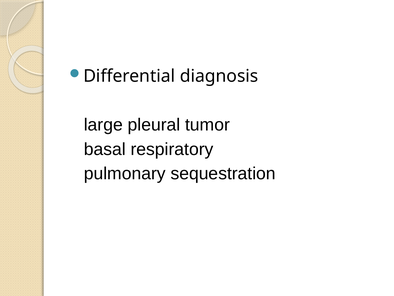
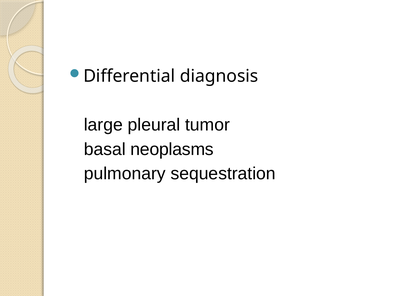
respiratory: respiratory -> neoplasms (172, 149)
